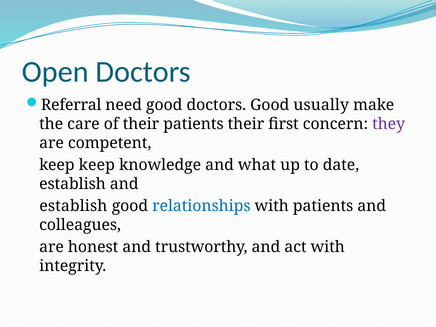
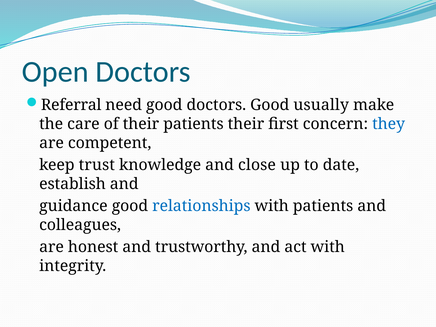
they colour: purple -> blue (389, 124)
keep keep: keep -> trust (97, 165)
what: what -> close (257, 165)
establish: establish -> guidance (73, 206)
